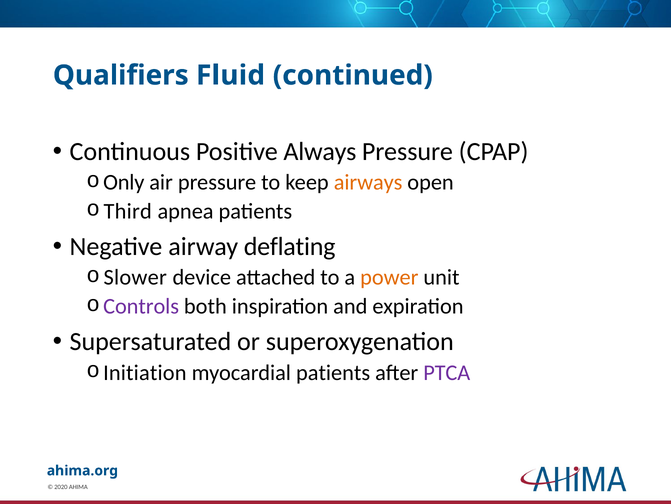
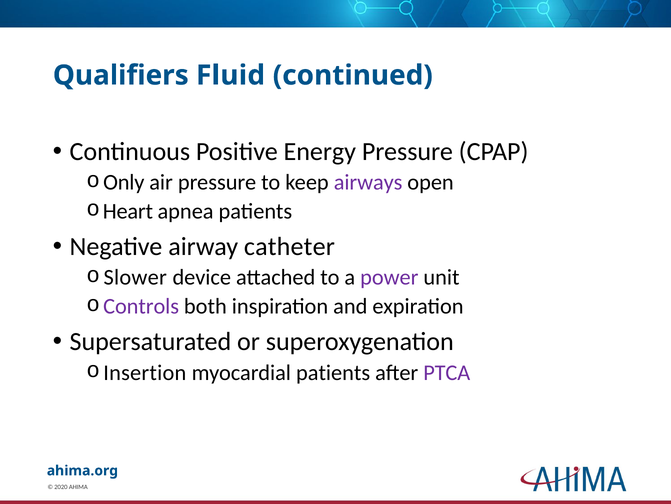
Always: Always -> Energy (320, 151)
airways colour: orange -> purple (368, 182)
Third: Third -> Heart (128, 211)
deflating: deflating -> catheter (289, 246)
power colour: orange -> purple (389, 277)
Initiation: Initiation -> Insertion (145, 372)
